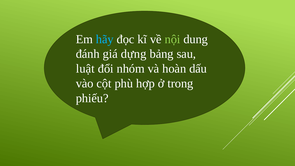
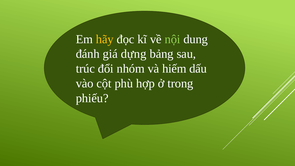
hãy colour: light blue -> yellow (105, 39)
luật: luật -> trúc (85, 69)
hoàn: hoàn -> hiếm (174, 69)
